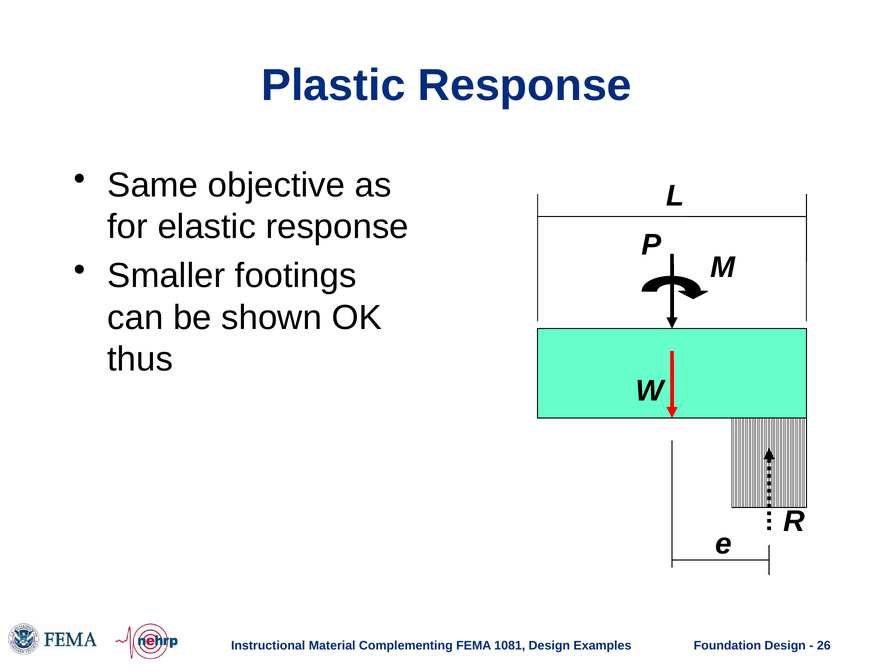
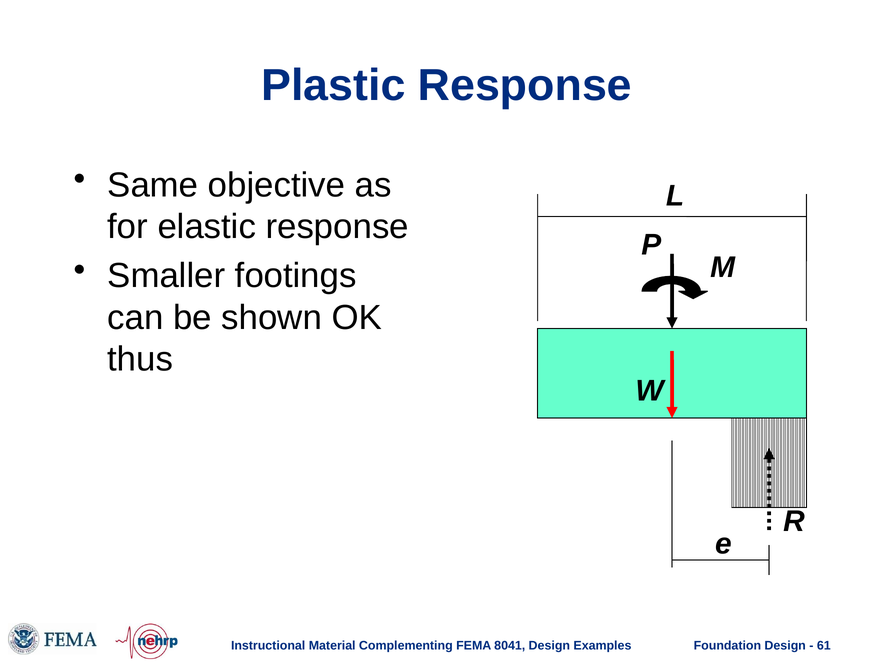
1081: 1081 -> 8041 (510, 645)
26: 26 -> 61 (824, 645)
